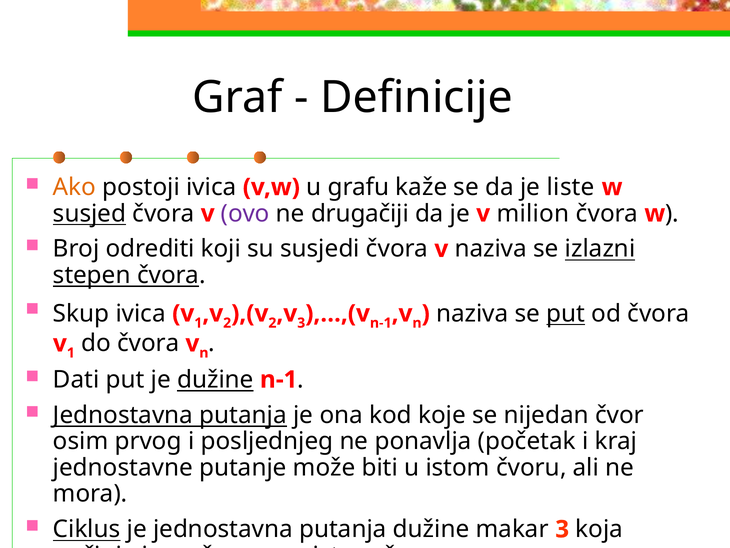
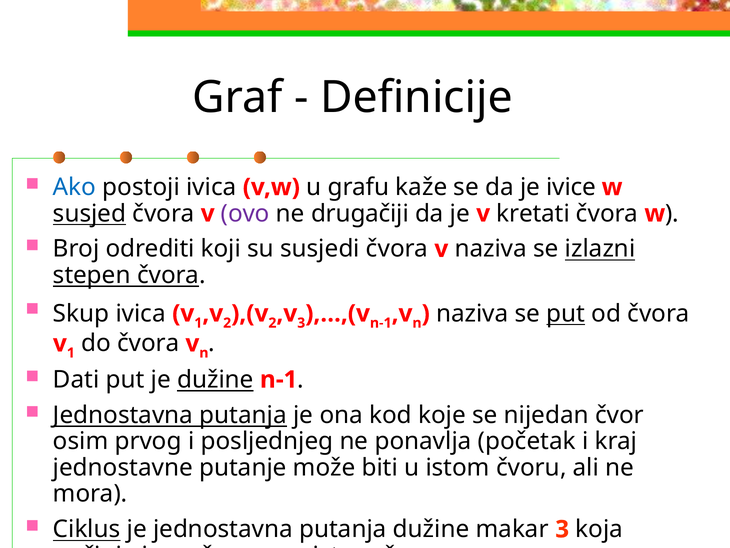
Ako colour: orange -> blue (75, 187)
liste: liste -> ivice (571, 187)
milion: milion -> kretati (533, 213)
